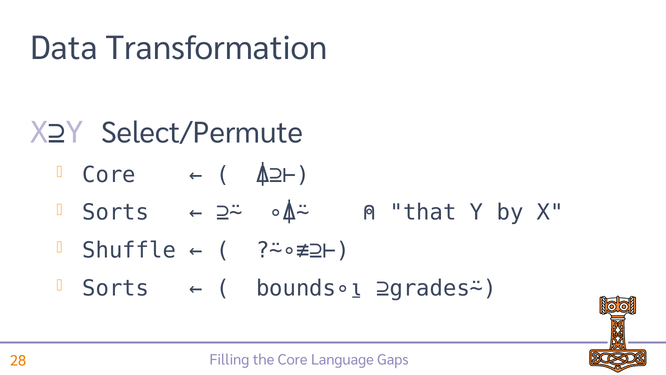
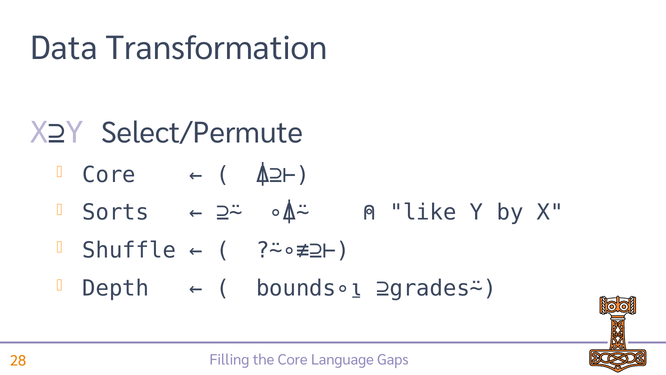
that: that -> like (423, 212)
Sorts: Sorts -> Depth (116, 288)
